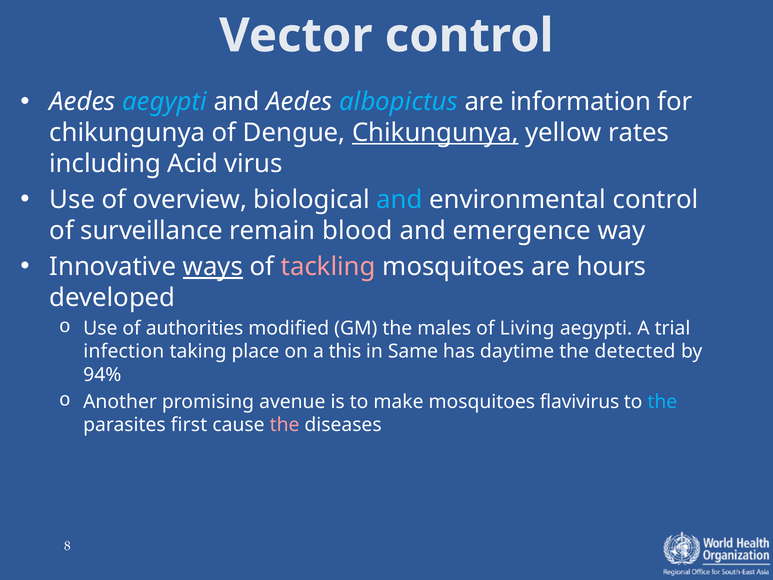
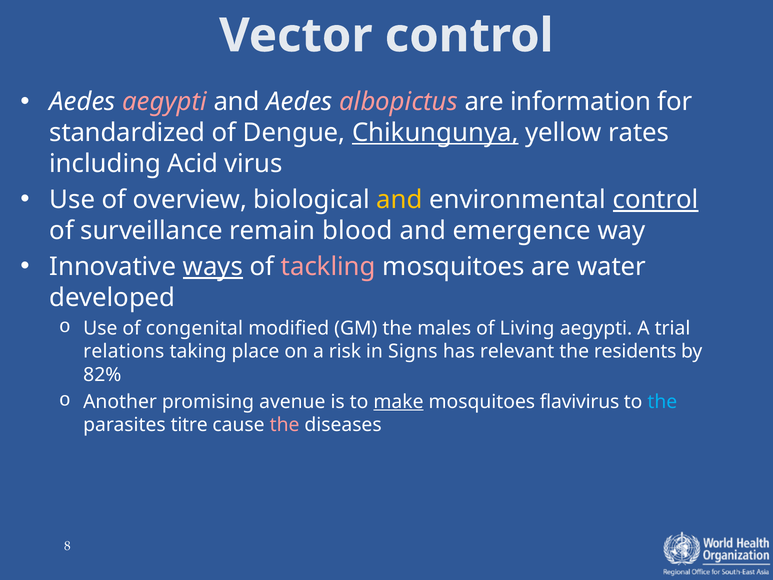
aegypti colour: light blue -> pink (165, 102)
albopictus colour: light blue -> pink (399, 102)
chikungunya: chikungunya -> standardized (127, 133)
and colour: light blue -> yellow (400, 200)
control underline: none -> present (656, 200)
hours: hours -> water (612, 267)
authorities: authorities -> congenital (194, 328)
infection: infection -> relations (124, 351)
this: this -> risk (345, 351)
Same: Same -> Signs (413, 351)
daytime: daytime -> relevant (517, 351)
detected: detected -> residents (635, 351)
94%: 94% -> 82% (102, 375)
make underline: none -> present (398, 402)
first: first -> titre (189, 425)
